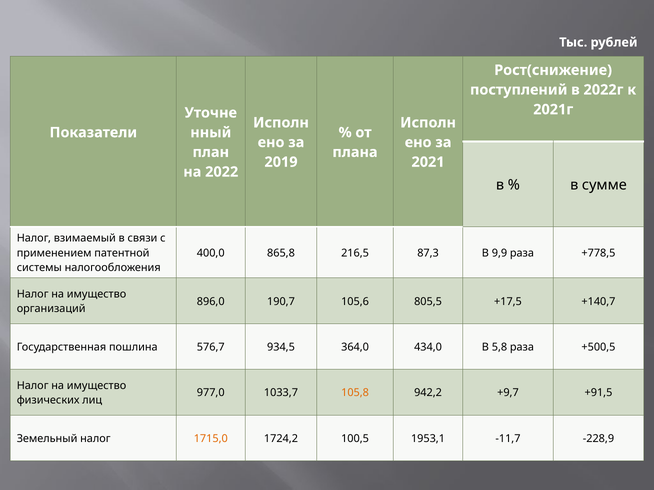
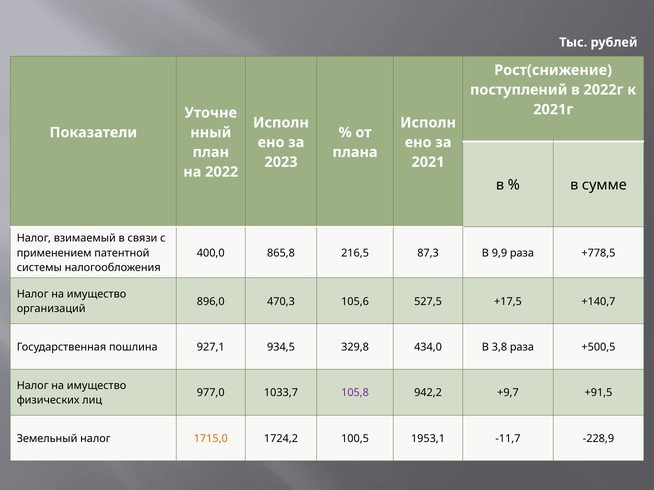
2019: 2019 -> 2023 (281, 162)
190,7: 190,7 -> 470,3 (281, 302)
805,5: 805,5 -> 527,5 (428, 302)
576,7: 576,7 -> 927,1 (211, 348)
364,0: 364,0 -> 329,8 (355, 348)
5,8: 5,8 -> 3,8 (499, 348)
105,8 colour: orange -> purple (355, 393)
